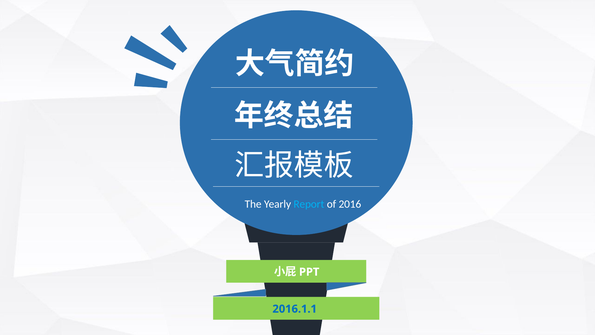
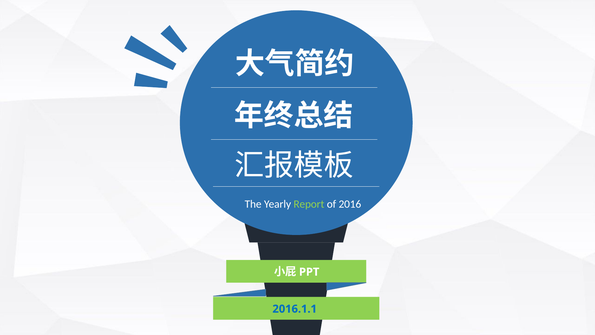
Report colour: light blue -> light green (309, 204)
